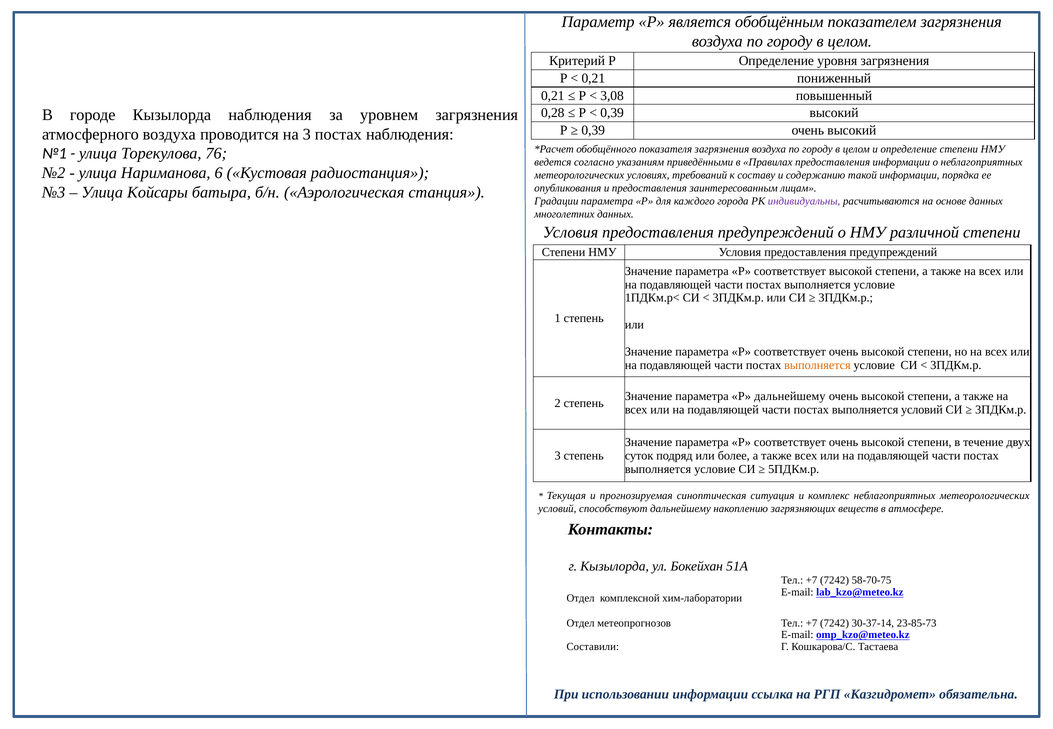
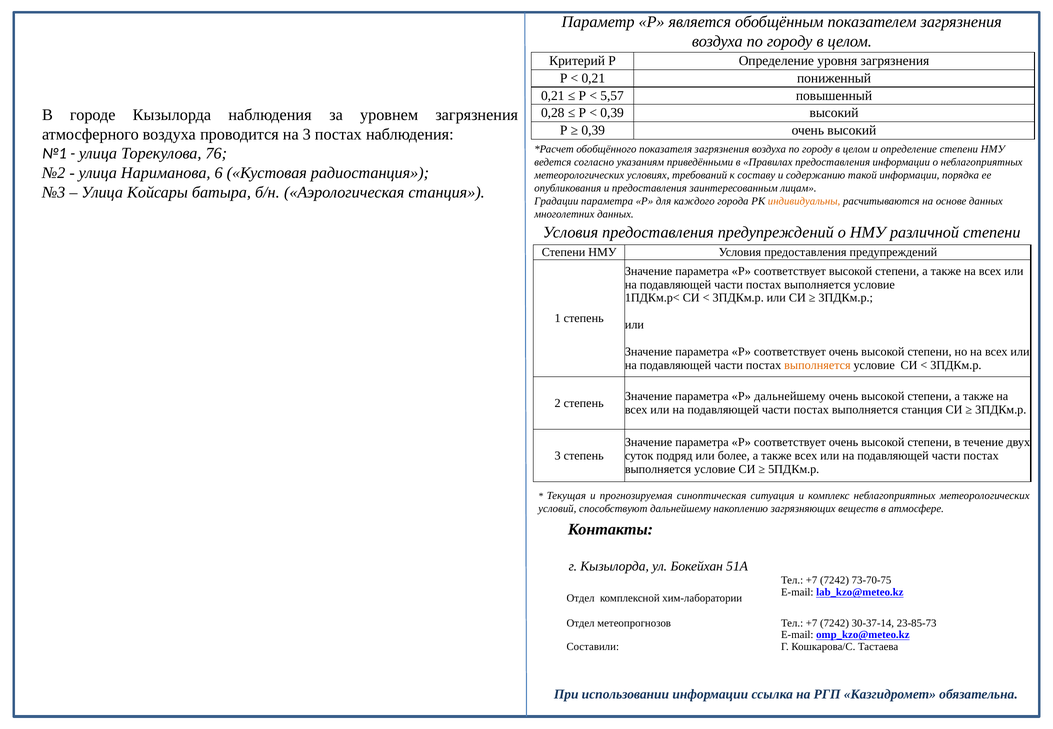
3,08: 3,08 -> 5,57 (612, 96)
индивидуальны colour: purple -> orange (804, 201)
выполняется условий: условий -> станция (922, 410)
58-70-75: 58-70-75 -> 73-70-75 (872, 580)
